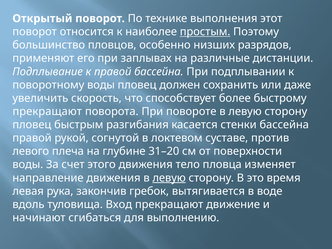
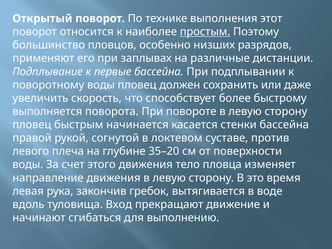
к правой: правой -> первые (113, 72)
прекращают: прекращают -> выполняется (47, 111)
разгибания: разгибания -> начинается (137, 125)
31–20: 31–20 -> 35–20 (164, 151)
левую underline: present -> none (169, 178)
